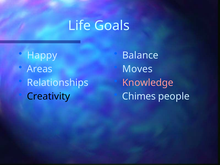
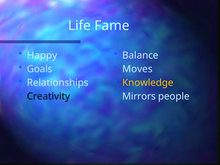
Goals: Goals -> Fame (112, 26)
Areas: Areas -> Goals (40, 69)
Knowledge colour: pink -> yellow (148, 83)
Chimes: Chimes -> Mirrors (139, 96)
